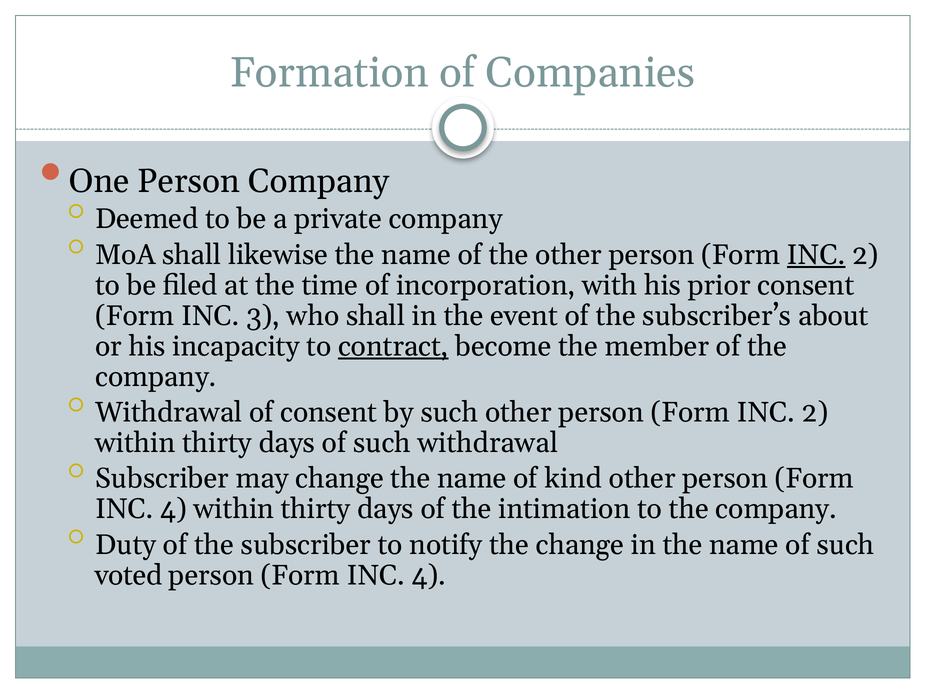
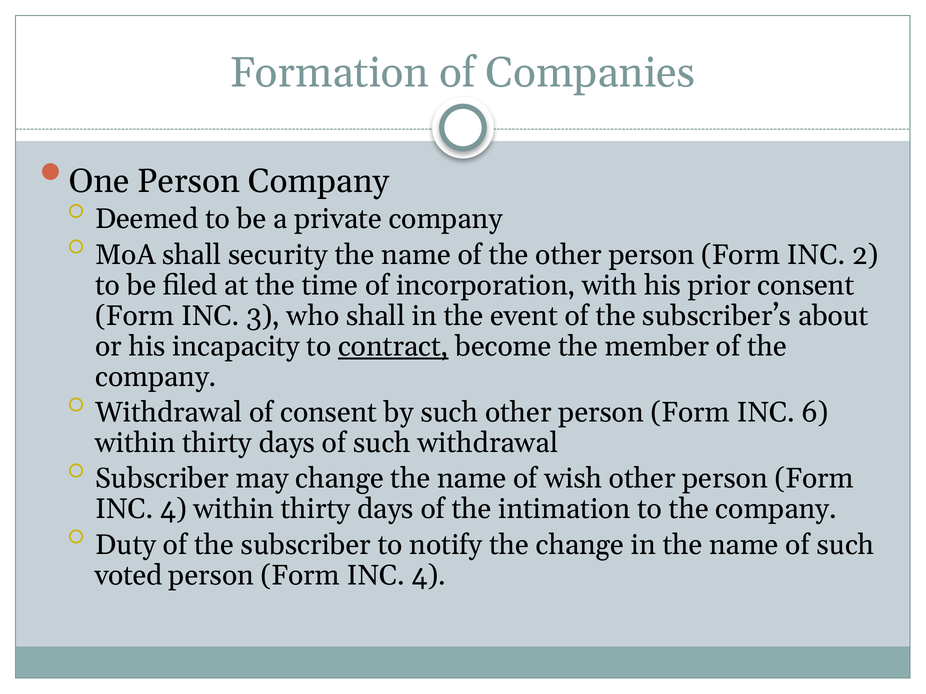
likewise: likewise -> security (278, 255)
INC underline: present -> none (816, 255)
2: 2 -> 6 (815, 413)
kind: kind -> wish (573, 479)
